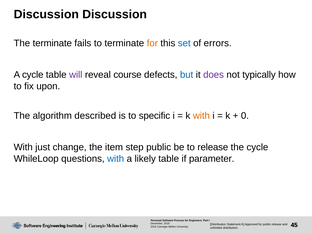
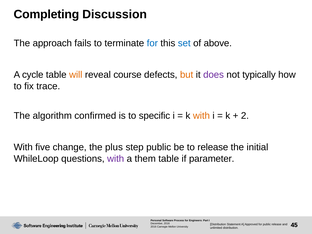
Discussion: Discussion -> Completing (46, 14)
The terminate: terminate -> approach (52, 43)
for colour: orange -> blue (152, 43)
errors: errors -> above (218, 43)
will colour: purple -> orange (76, 75)
but colour: blue -> orange (187, 75)
upon: upon -> trace (48, 86)
described: described -> confirmed (95, 116)
0: 0 -> 2 (245, 116)
just: just -> five (43, 147)
item: item -> plus (114, 147)
the cycle: cycle -> initial (257, 147)
with colour: blue -> purple (116, 159)
likely: likely -> them (145, 159)
